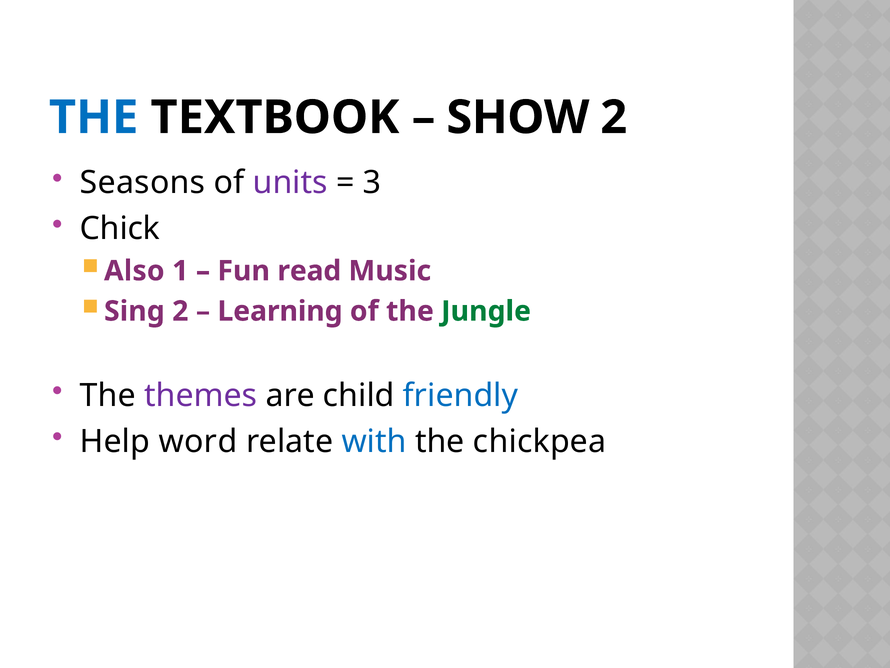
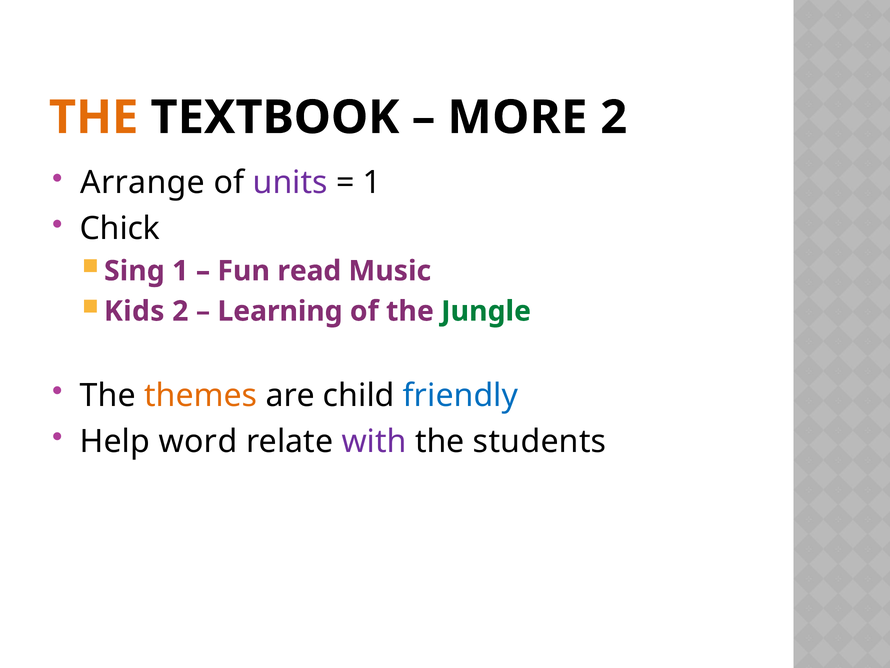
THE colour: blue -> orange (94, 117)
SHOW: SHOW -> MORE (517, 117)
Seasons: Seasons -> Arrange (143, 183)
3: 3 -> 1 (372, 183)
Also: Also -> Sing (134, 271)
Sing: Sing -> Kids (134, 311)
themes colour: purple -> orange (201, 395)
with colour: blue -> purple (374, 441)
chickpea: chickpea -> students (540, 441)
